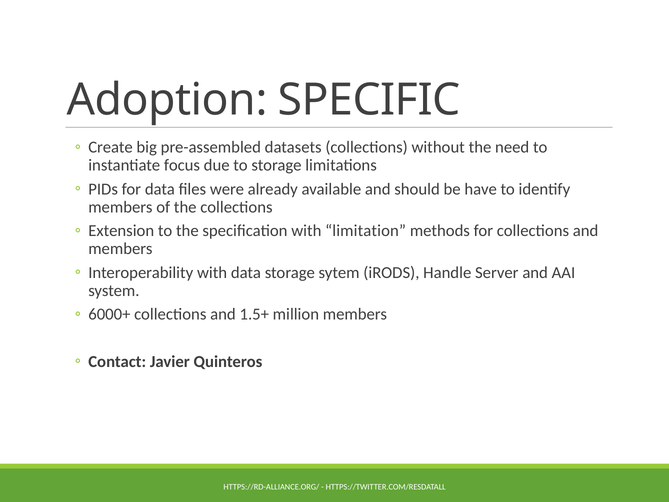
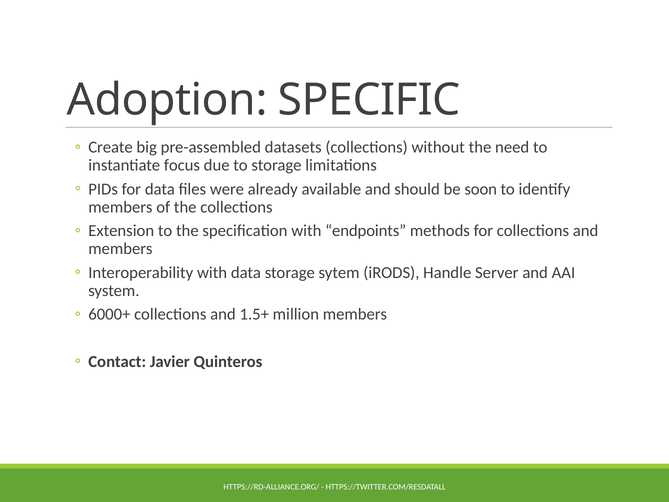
have: have -> soon (481, 189)
limitation: limitation -> endpoints (366, 231)
